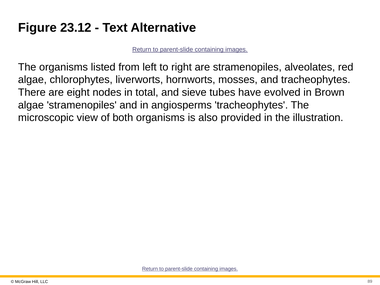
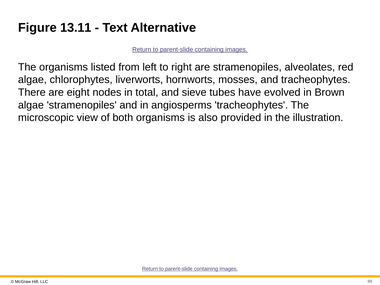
23.12: 23.12 -> 13.11 (76, 28)
